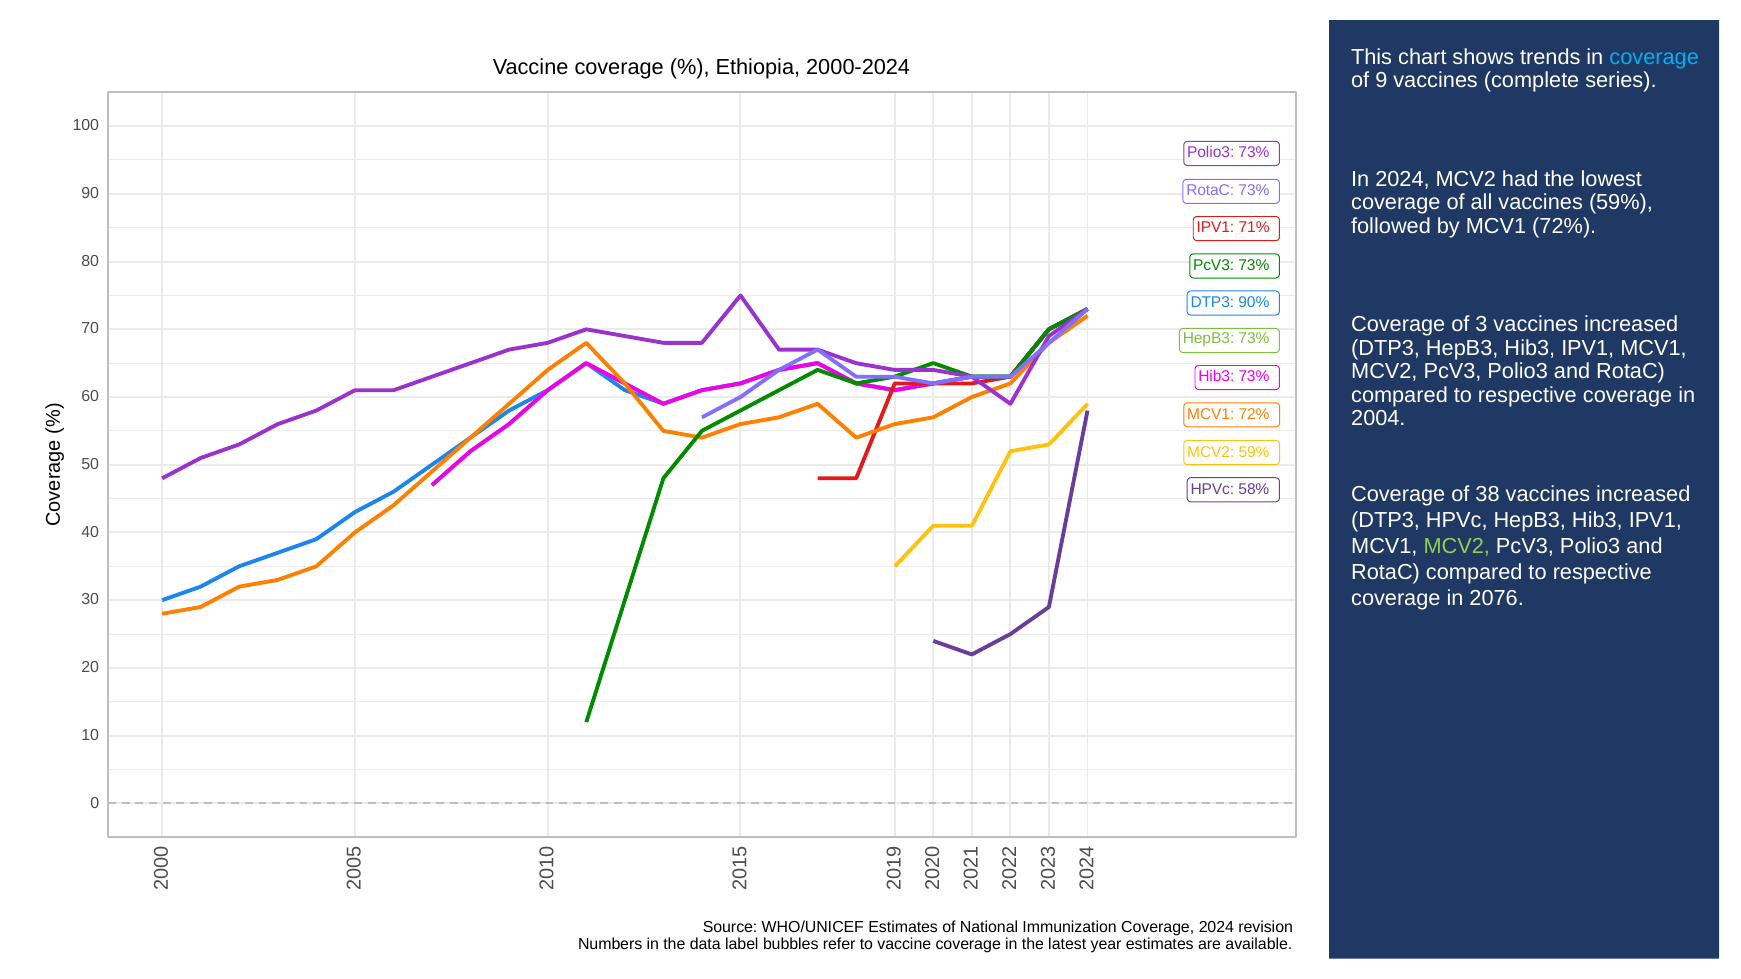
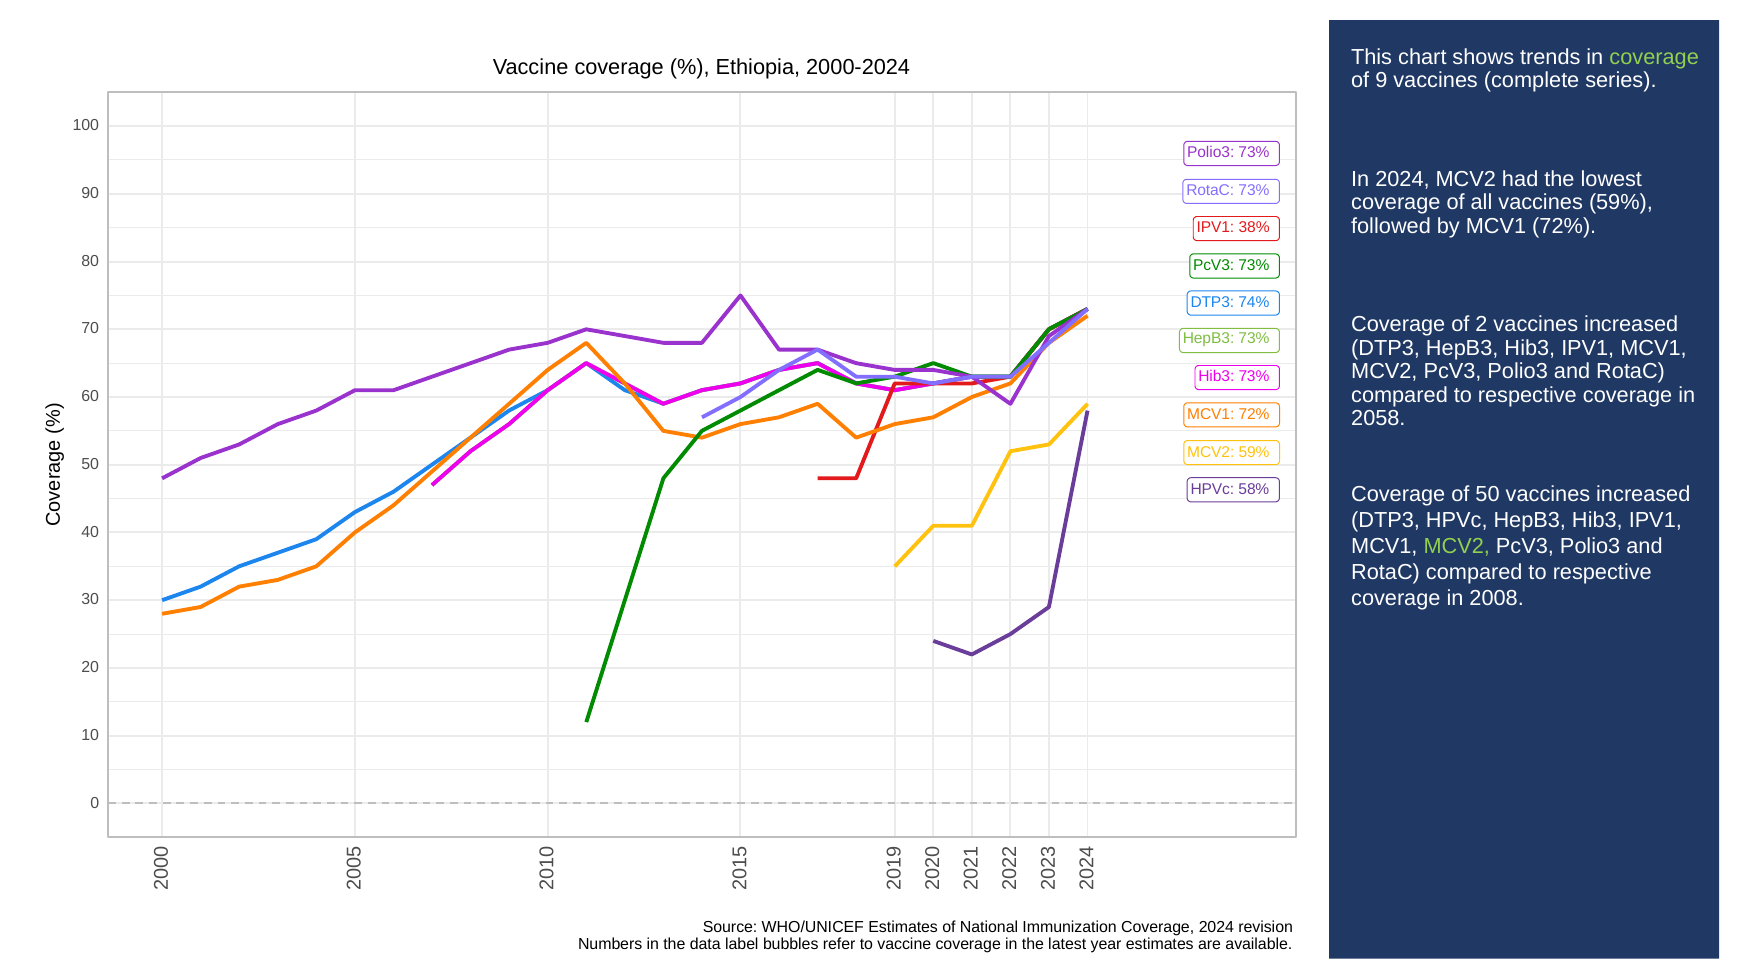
coverage colour: light blue -> light green (1654, 57)
71%: 71% -> 38% (1254, 228)
90%: 90% -> 74% (1254, 302)
of 3: 3 -> 2 (1481, 325)
2004: 2004 -> 2058 (1378, 418)
of 38: 38 -> 50 (1488, 494)
2076: 2076 -> 2008 (1497, 599)
